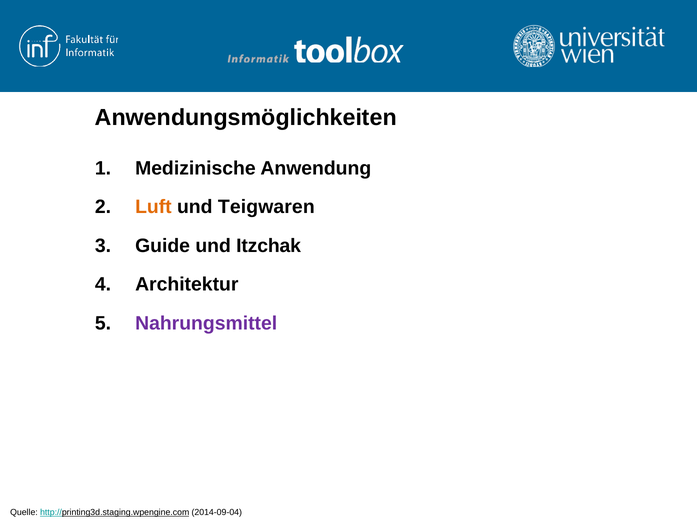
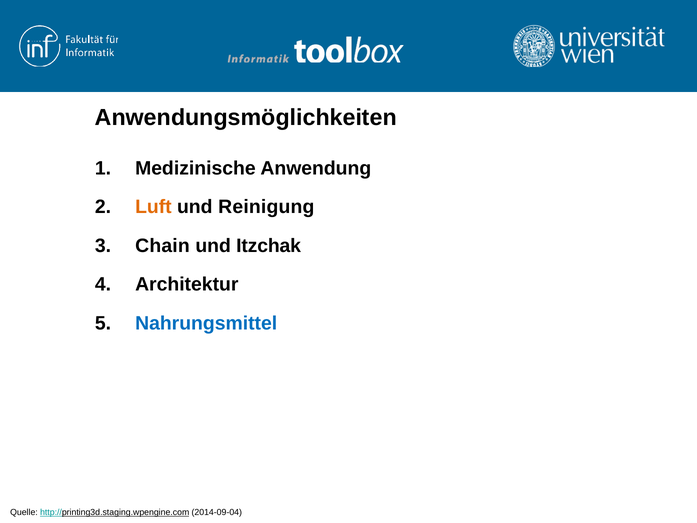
Teigwaren: Teigwaren -> Reinigung (266, 207)
Guide: Guide -> Chain (162, 246)
Nahrungsmittel colour: purple -> blue (206, 323)
